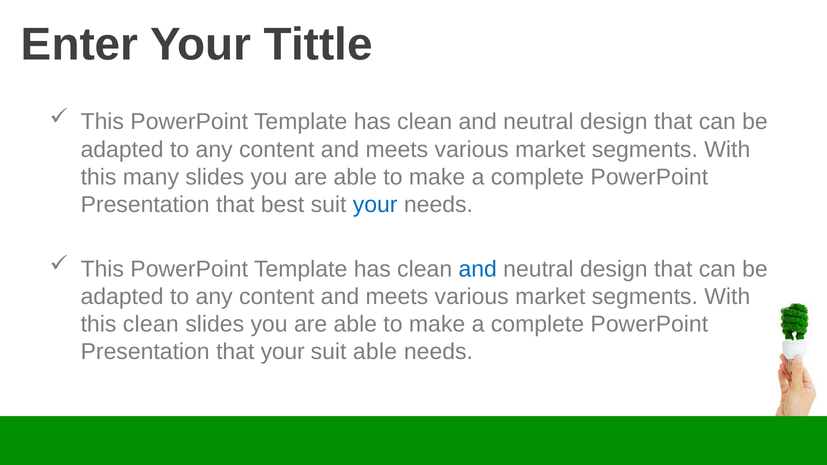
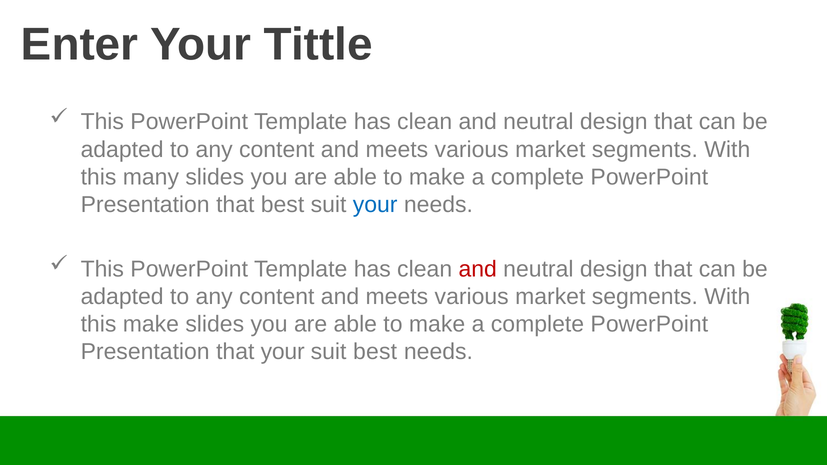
and colour: blue -> red (478, 269)
this clean: clean -> make (151, 324)
suit able: able -> best (375, 352)
